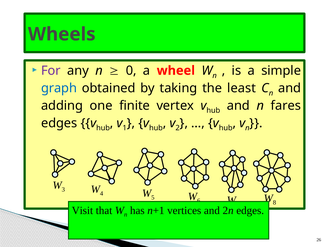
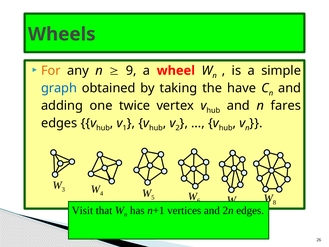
For colour: purple -> orange (51, 71)
0: 0 -> 9 (131, 71)
least: least -> have (242, 88)
finite: finite -> twice (135, 105)
